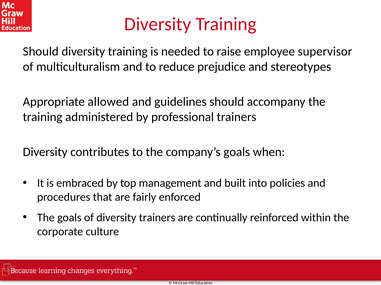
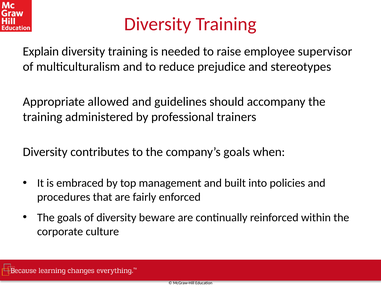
Should: Should -> Explain (41, 52)
diversity trainers: trainers -> beware (157, 218)
